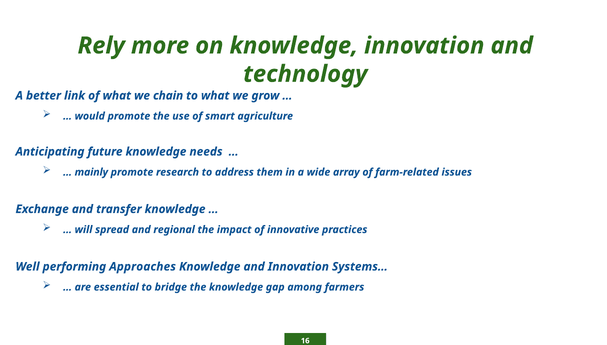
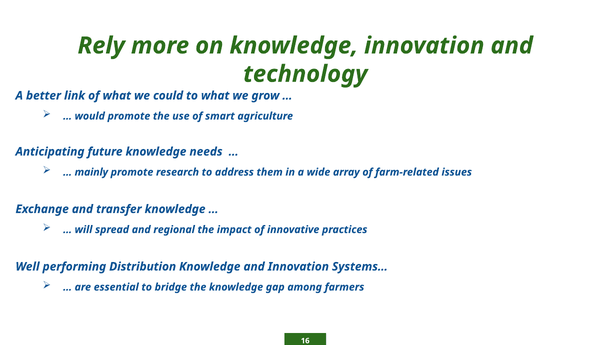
chain: chain -> could (168, 96)
Approaches: Approaches -> Distribution (143, 267)
